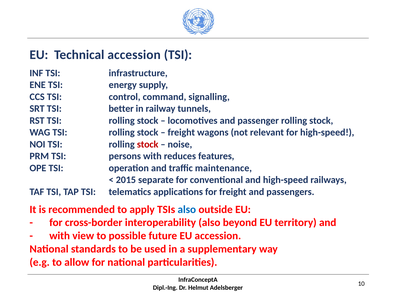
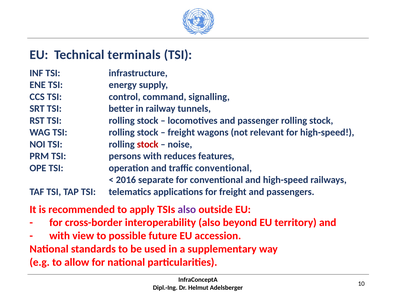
Technical accession: accession -> terminals (134, 55)
traffic maintenance: maintenance -> conventional (223, 168)
2015: 2015 -> 2016 (126, 180)
also colour: blue -> purple (187, 209)
